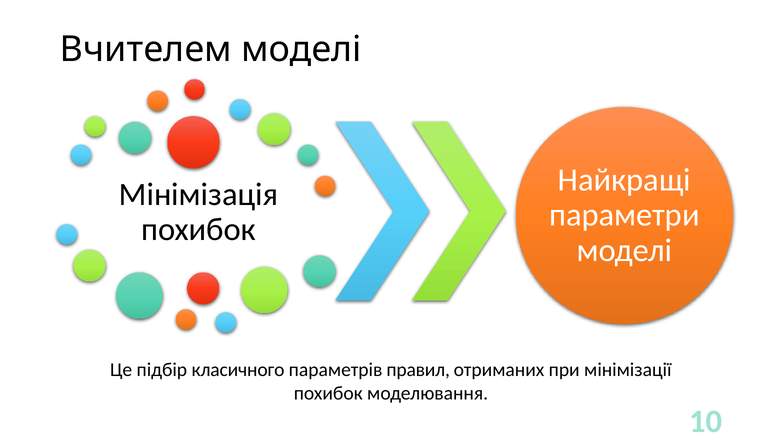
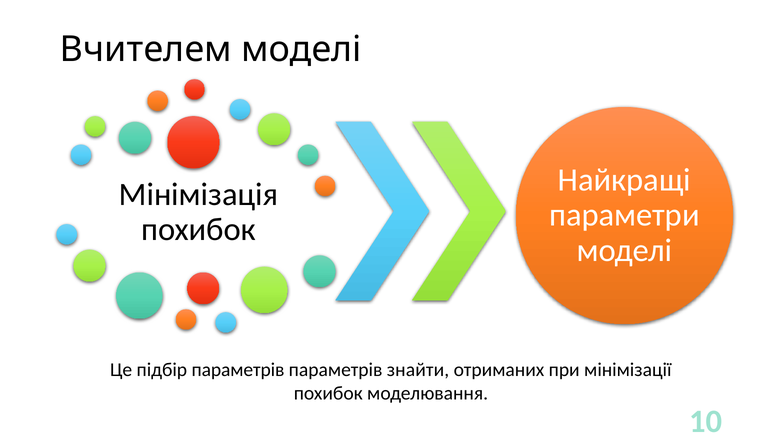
підбір класичного: класичного -> параметрів (238, 370)
правил: правил -> знайти (418, 370)
